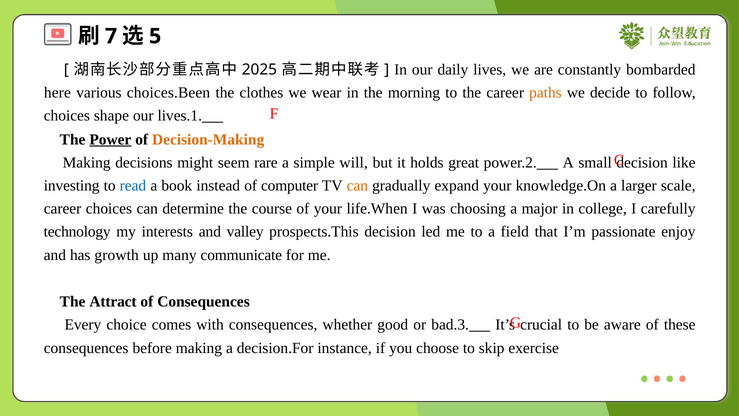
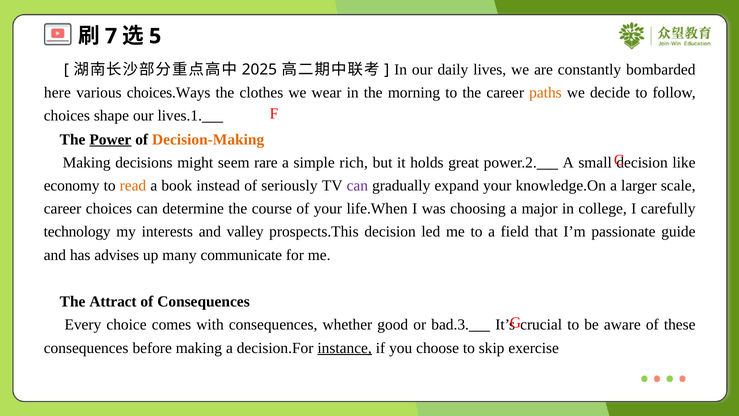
choices.Been: choices.Been -> choices.Ways (169, 93)
will: will -> rich (354, 162)
investing: investing -> economy (72, 185)
read colour: blue -> orange (133, 185)
computer: computer -> seriously (289, 185)
can colour: orange -> purple (357, 185)
enjoy: enjoy -> guide (678, 232)
growth: growth -> advises (117, 255)
instance underline: none -> present (345, 348)
